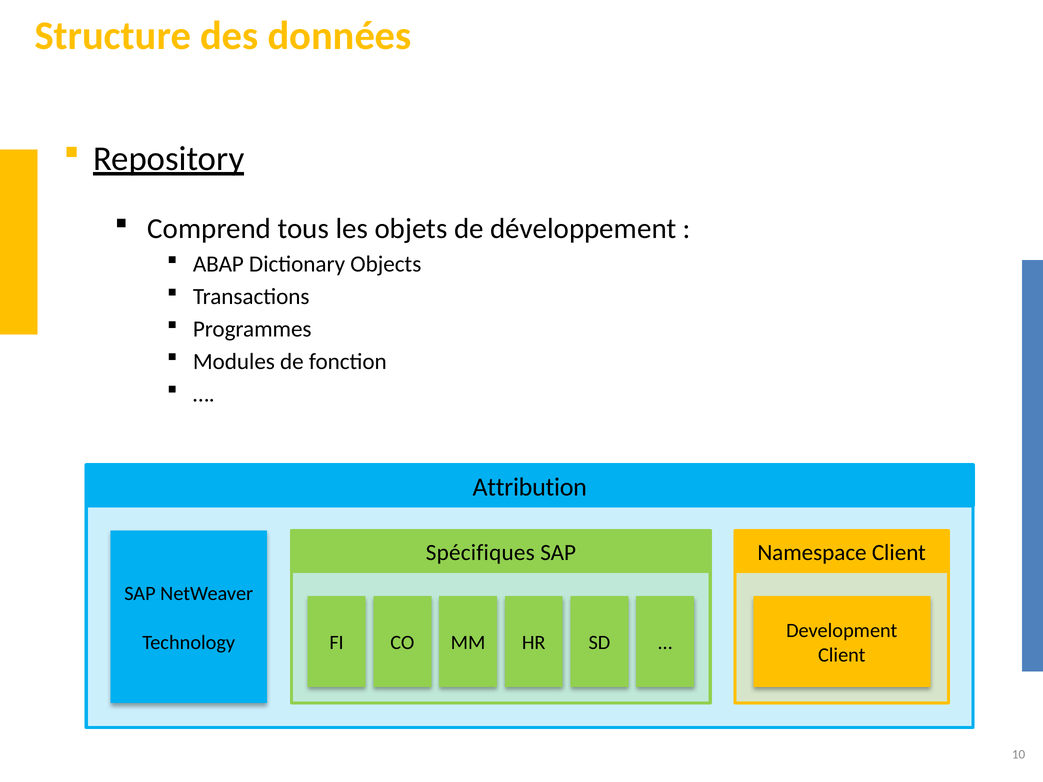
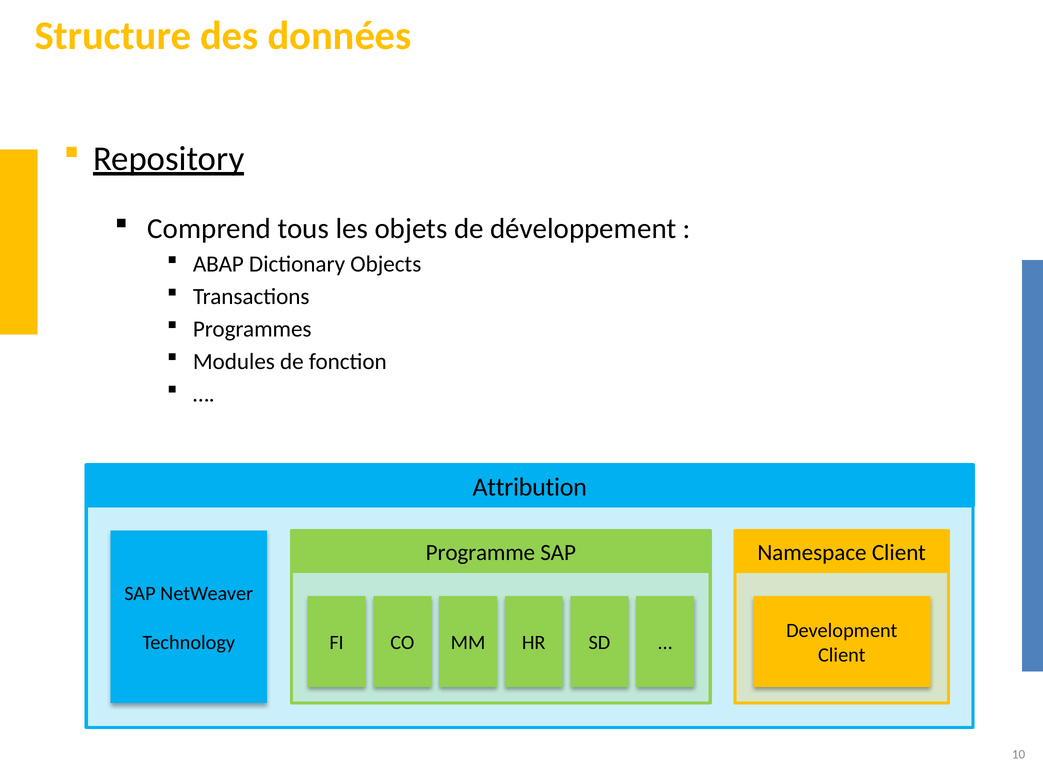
Spécifiques: Spécifiques -> Programme (480, 553)
